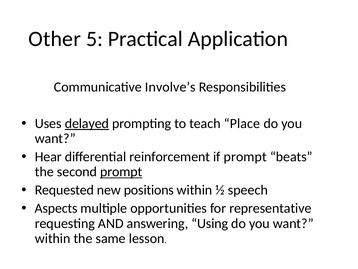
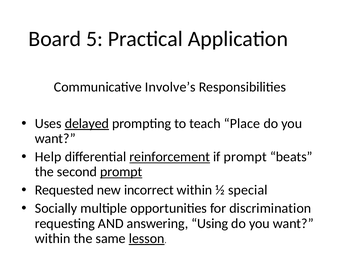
Other: Other -> Board (55, 39)
Hear: Hear -> Help (48, 157)
reinforcement underline: none -> present (170, 157)
positions: positions -> incorrect (149, 190)
speech: speech -> special (248, 190)
Aspects: Aspects -> Socially (56, 208)
representative: representative -> discrimination (270, 208)
lesson underline: none -> present (147, 238)
